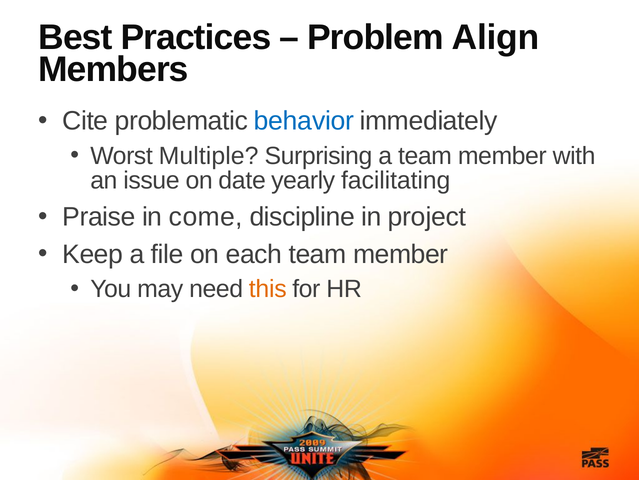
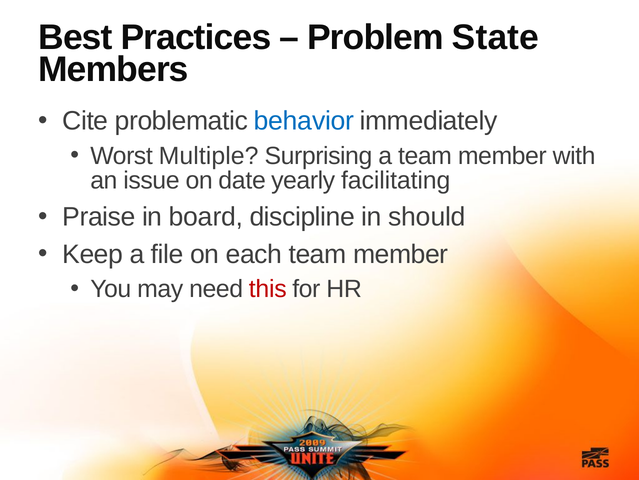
Align: Align -> State (495, 37)
come: come -> board (206, 217)
project: project -> should (427, 217)
this colour: orange -> red (268, 289)
